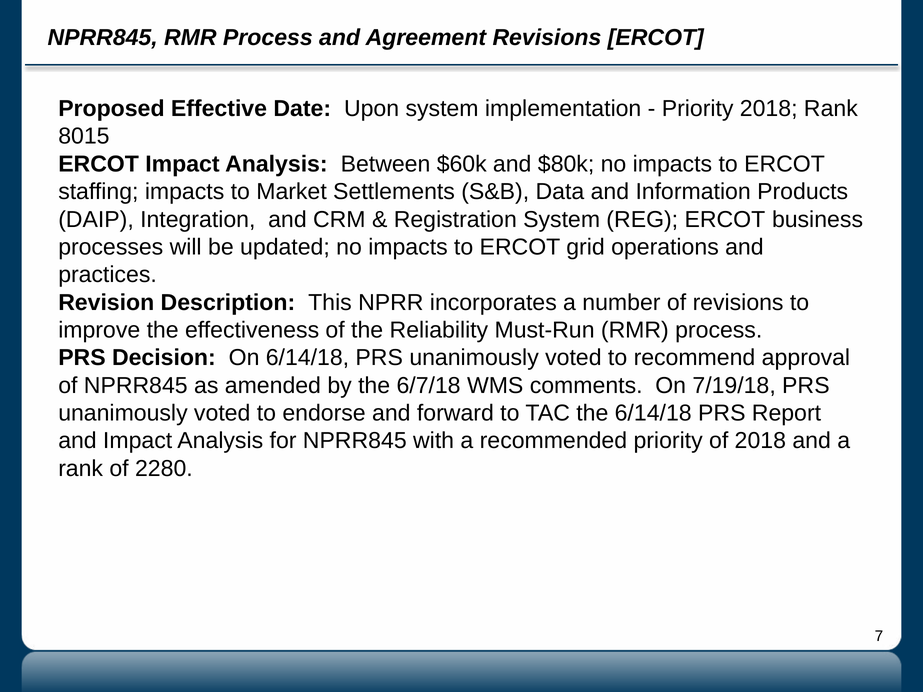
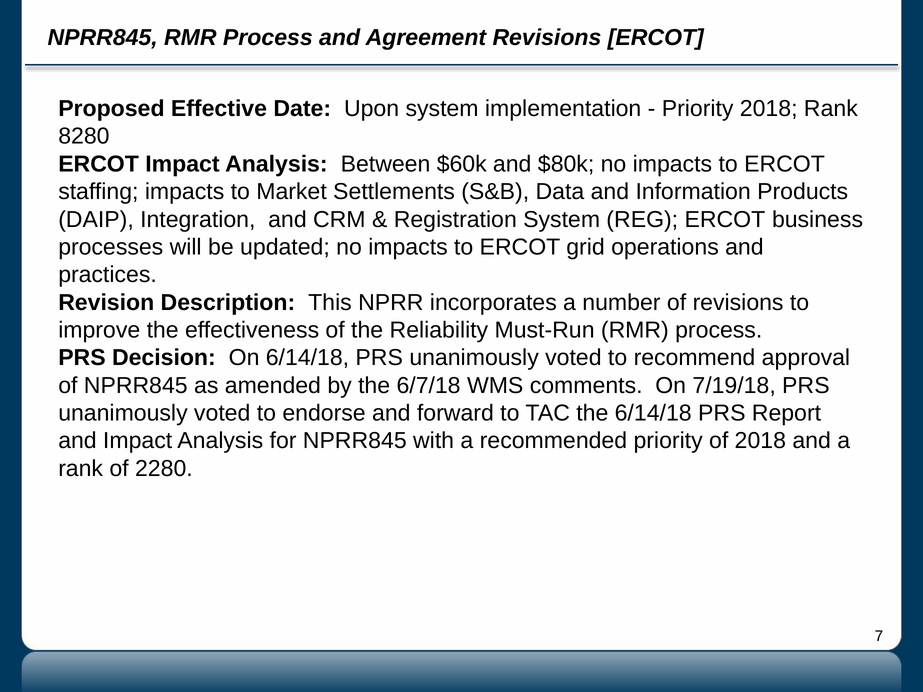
8015: 8015 -> 8280 (84, 136)
